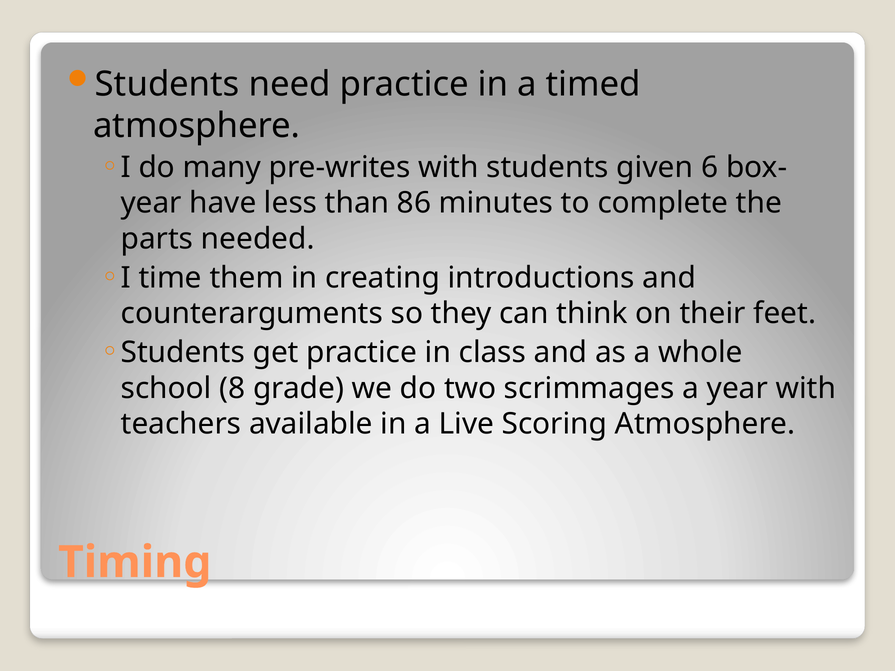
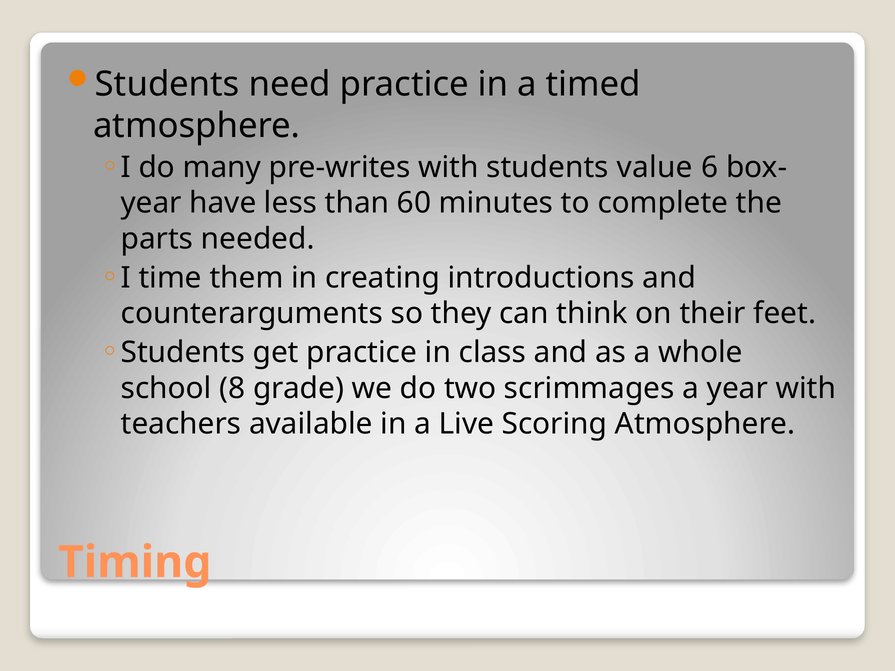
given: given -> value (655, 167)
86: 86 -> 60 (414, 203)
